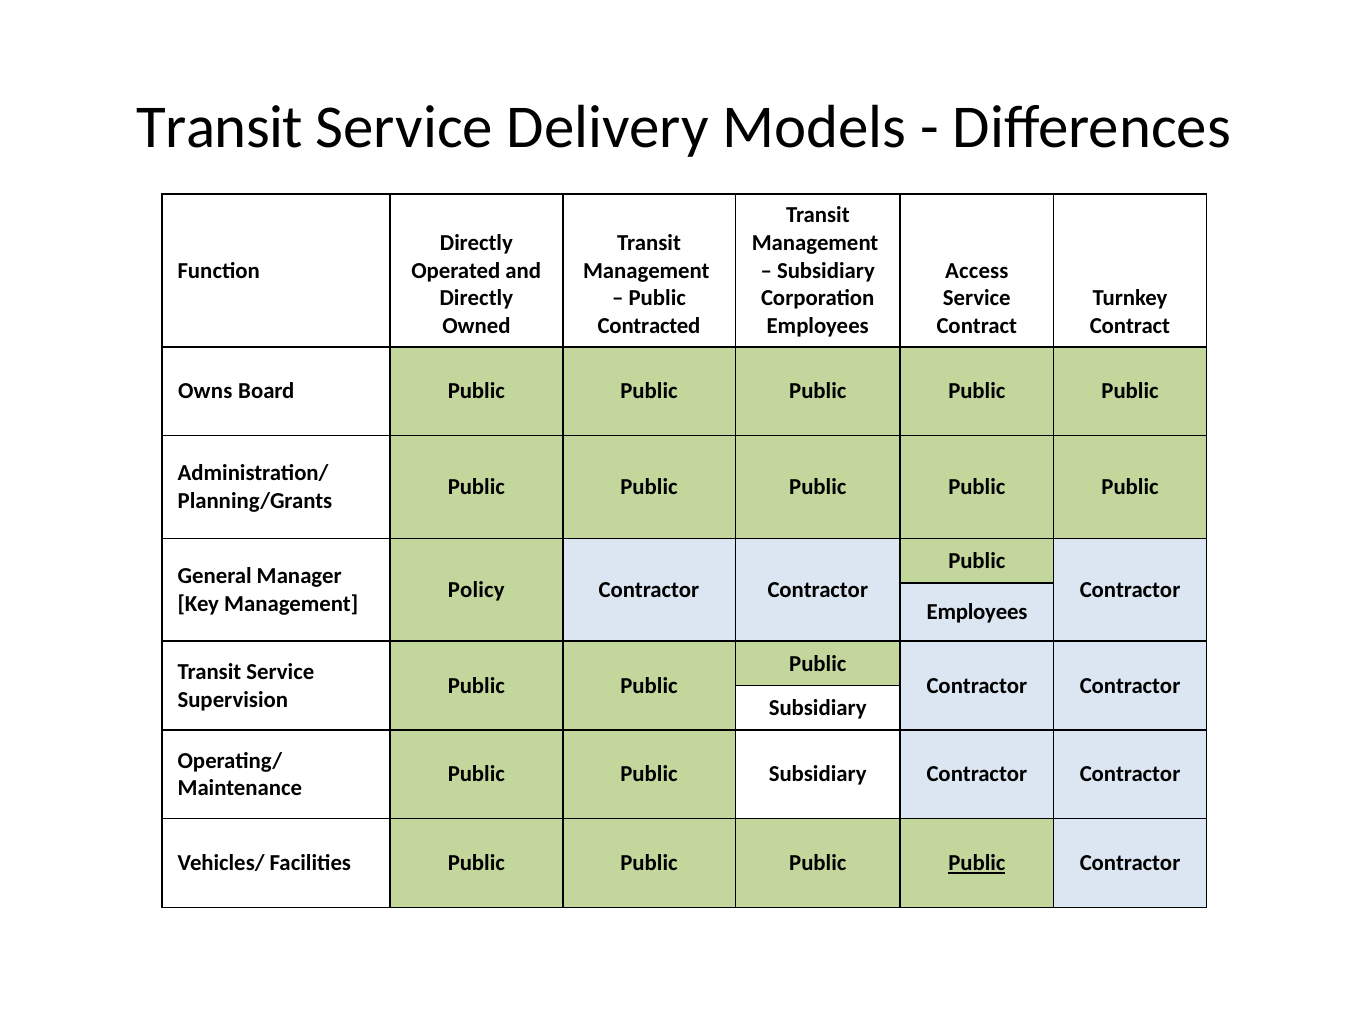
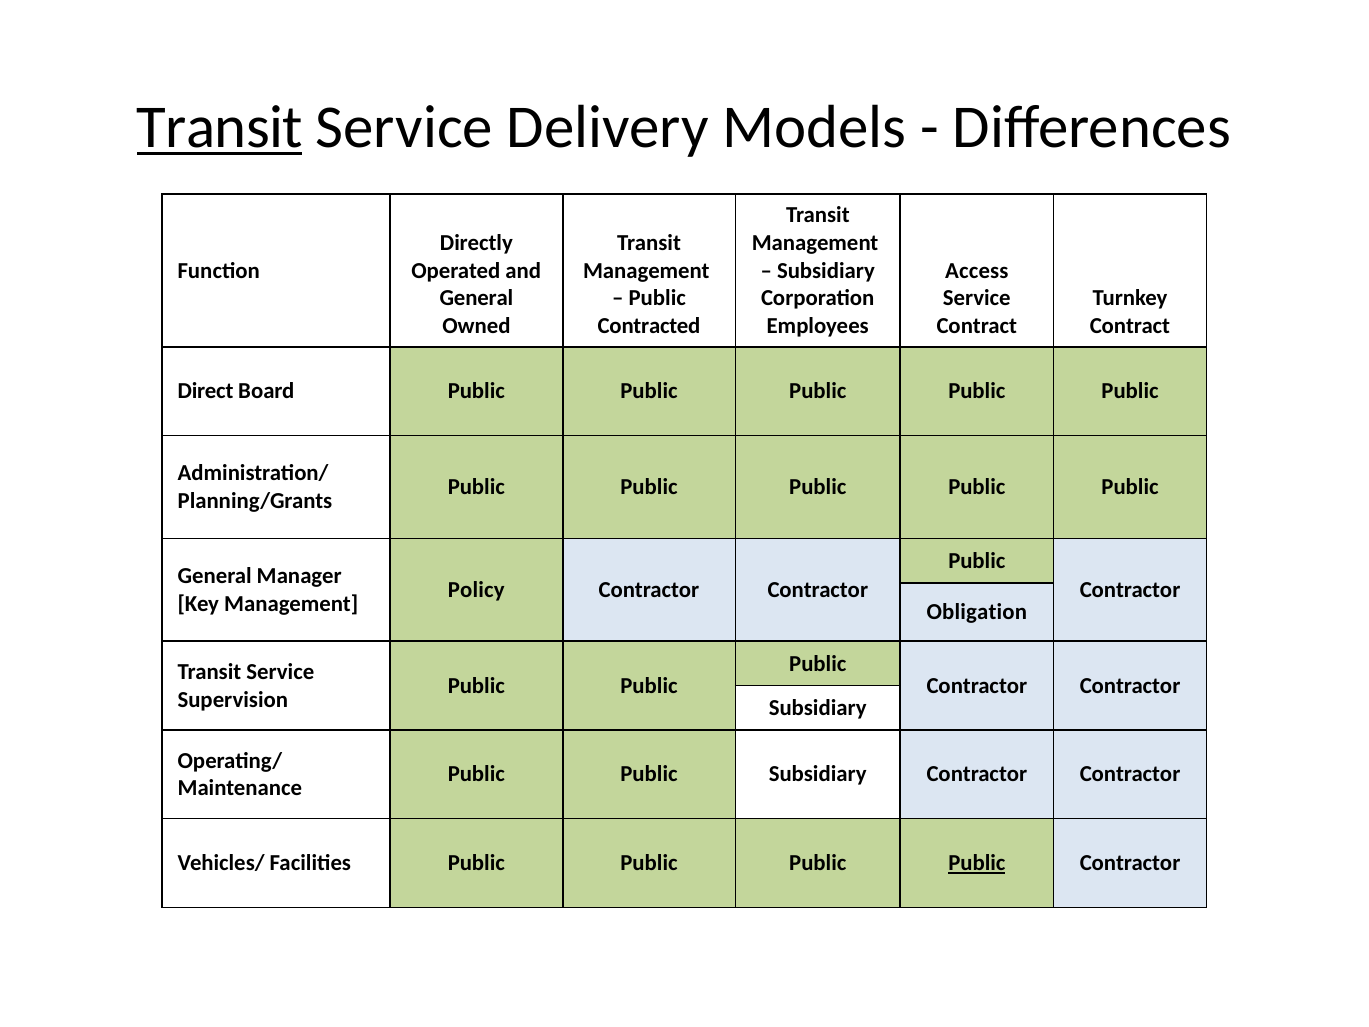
Transit underline: none -> present (220, 127)
Directly: Directly -> General (476, 298)
Owns: Owns -> Direct (206, 391)
Employees: Employees -> Obligation (977, 612)
